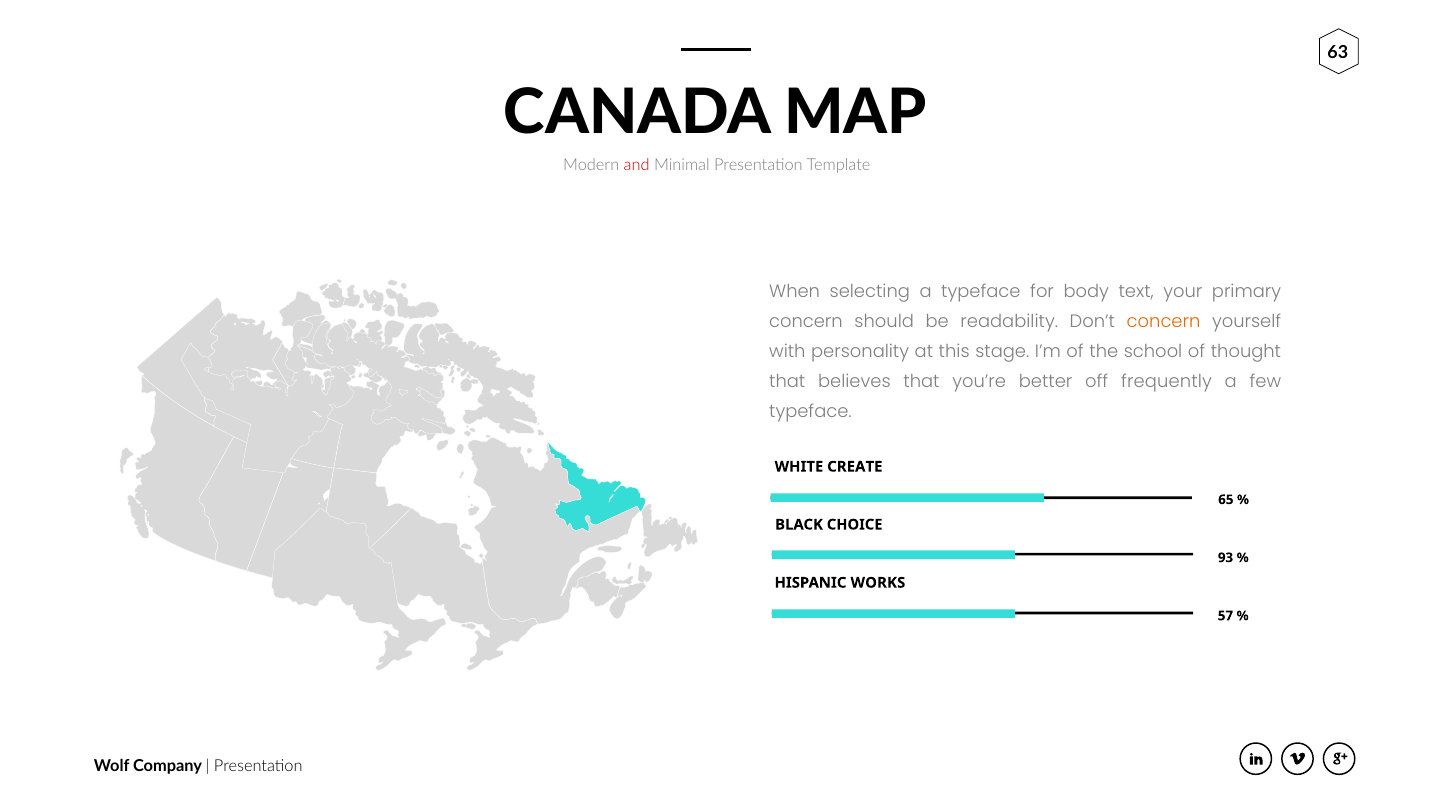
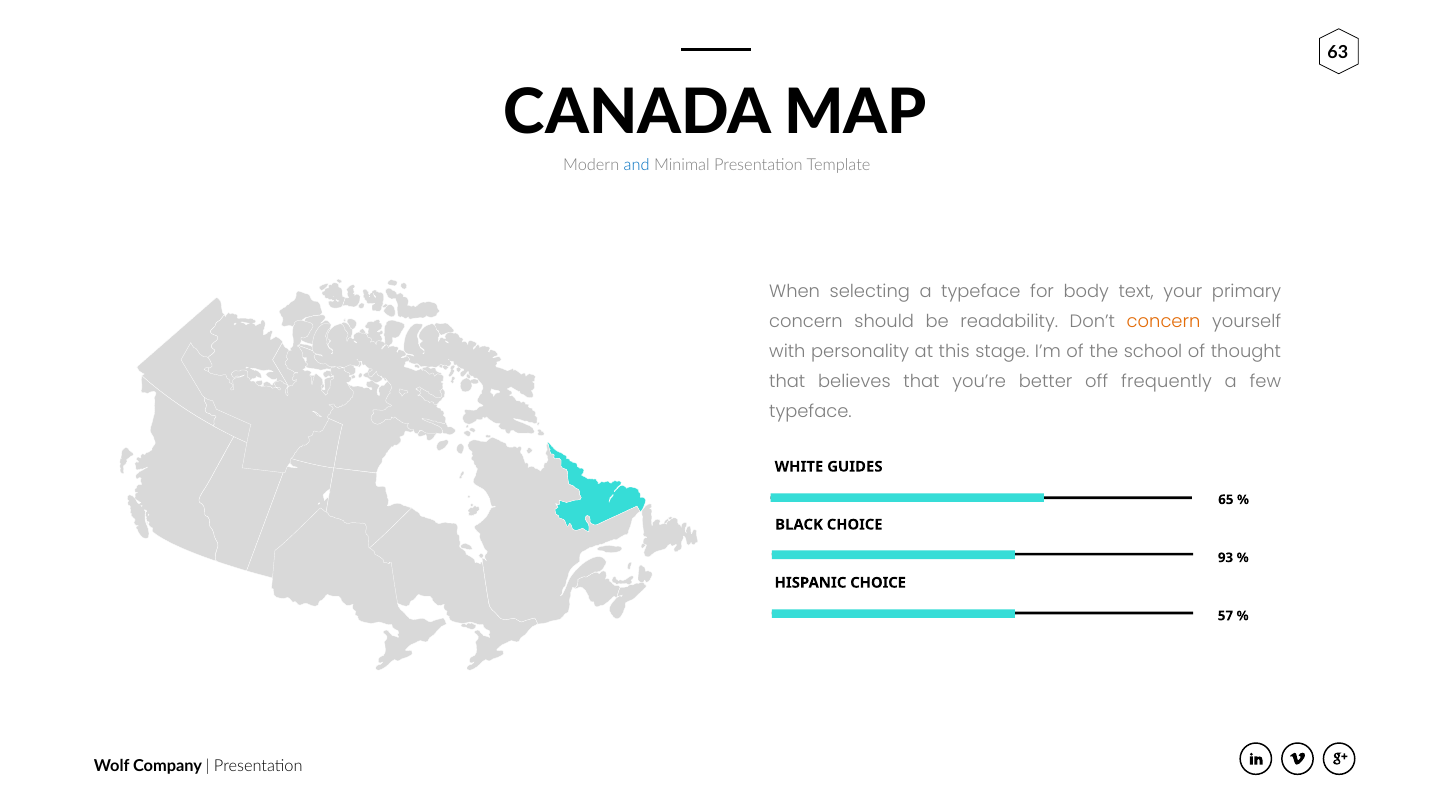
and colour: red -> blue (637, 165)
CREATE: CREATE -> GUIDES (855, 467)
HISPANIC WORKS: WORKS -> CHOICE (878, 583)
